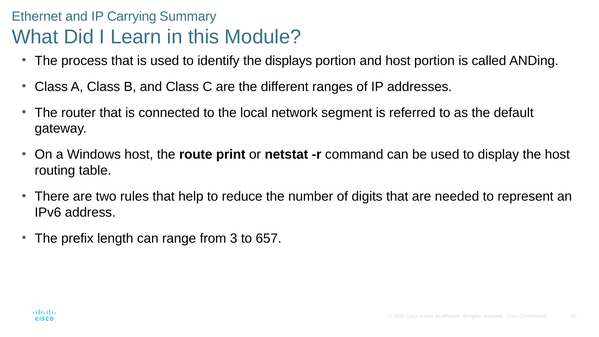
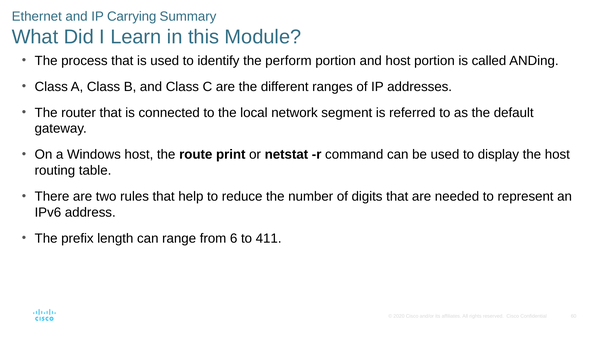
displays: displays -> perform (288, 61)
3: 3 -> 6 (234, 238)
657: 657 -> 411 (269, 238)
